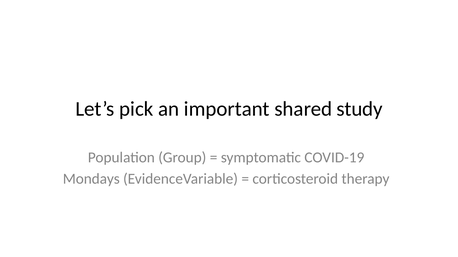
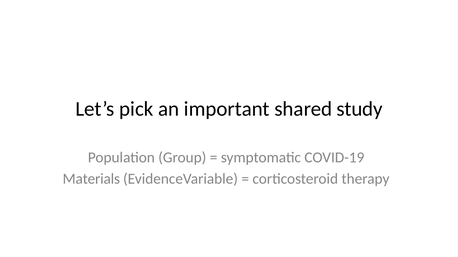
Mondays: Mondays -> Materials (91, 179)
